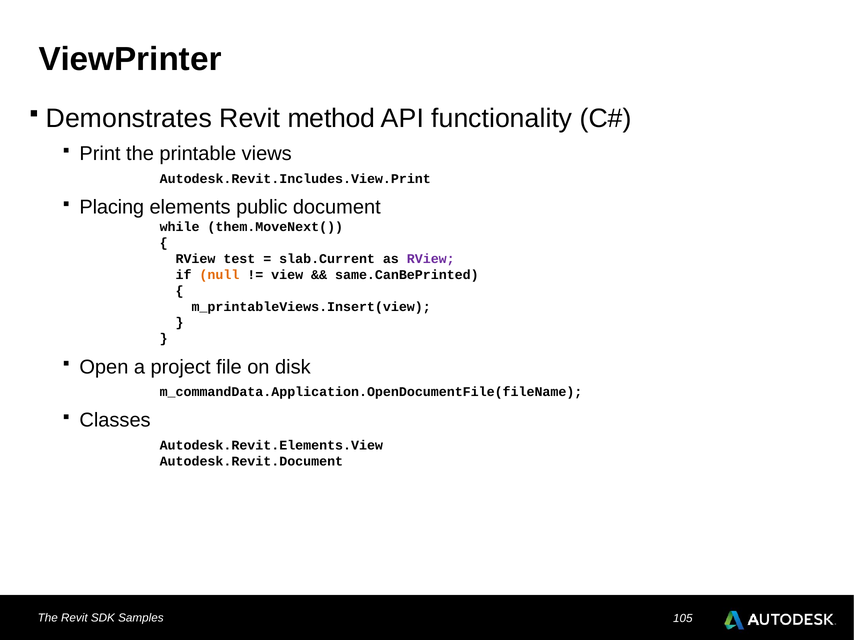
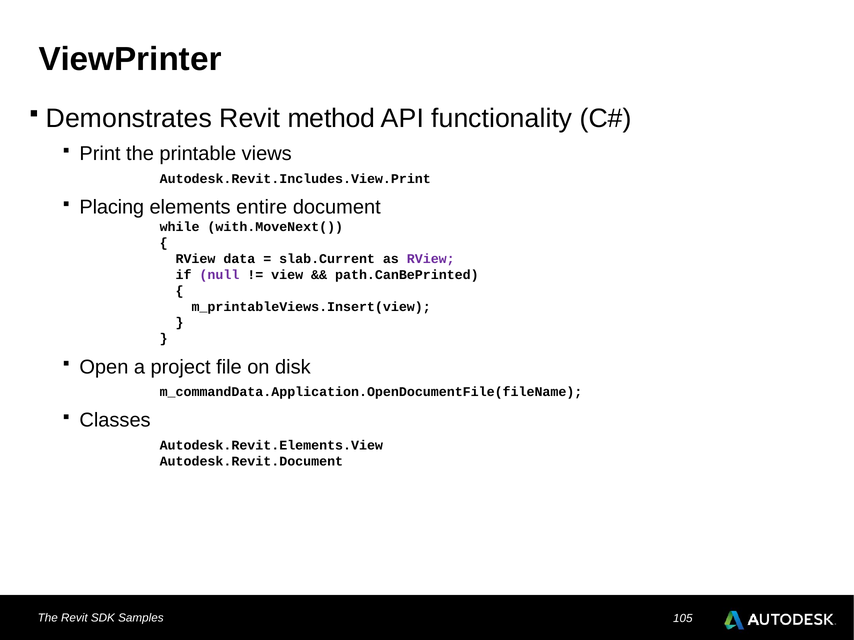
public: public -> entire (262, 207)
them.MoveNext(: them.MoveNext( -> with.MoveNext( (275, 227)
test: test -> data (239, 259)
null colour: orange -> purple (219, 275)
same.CanBePrinted: same.CanBePrinted -> path.CanBePrinted (407, 275)
